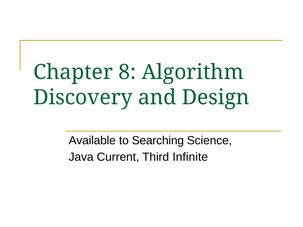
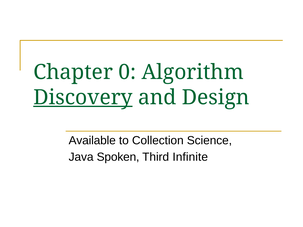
8: 8 -> 0 (127, 72)
Discovery underline: none -> present (83, 98)
Searching: Searching -> Collection (158, 141)
Current: Current -> Spoken (118, 157)
